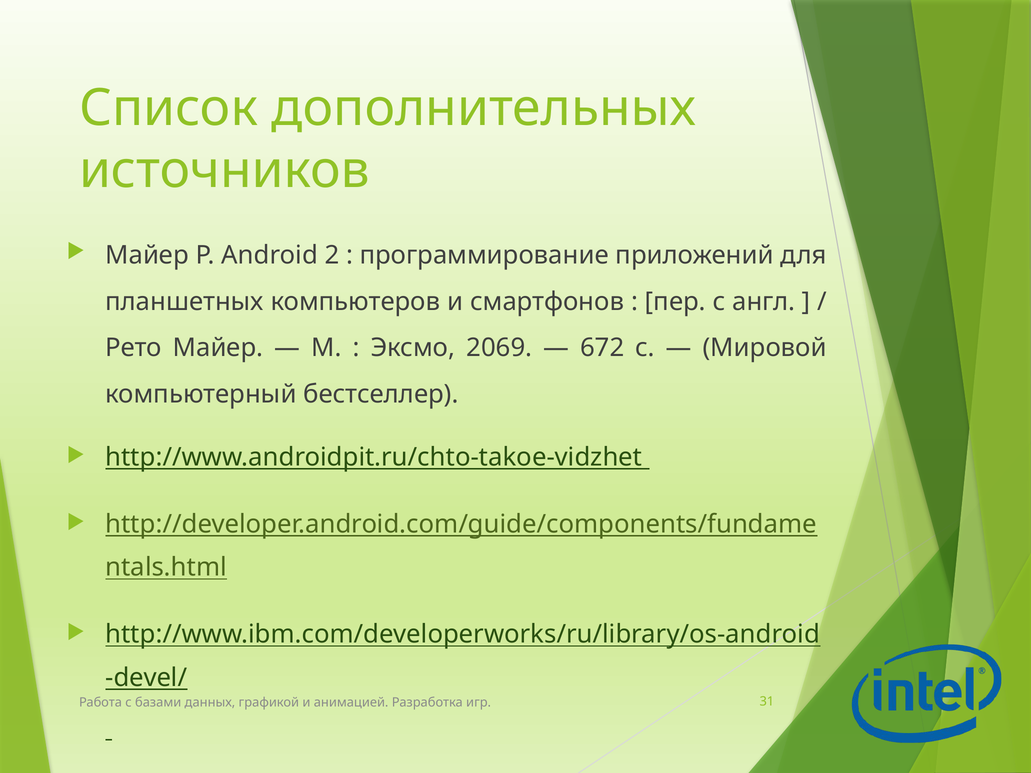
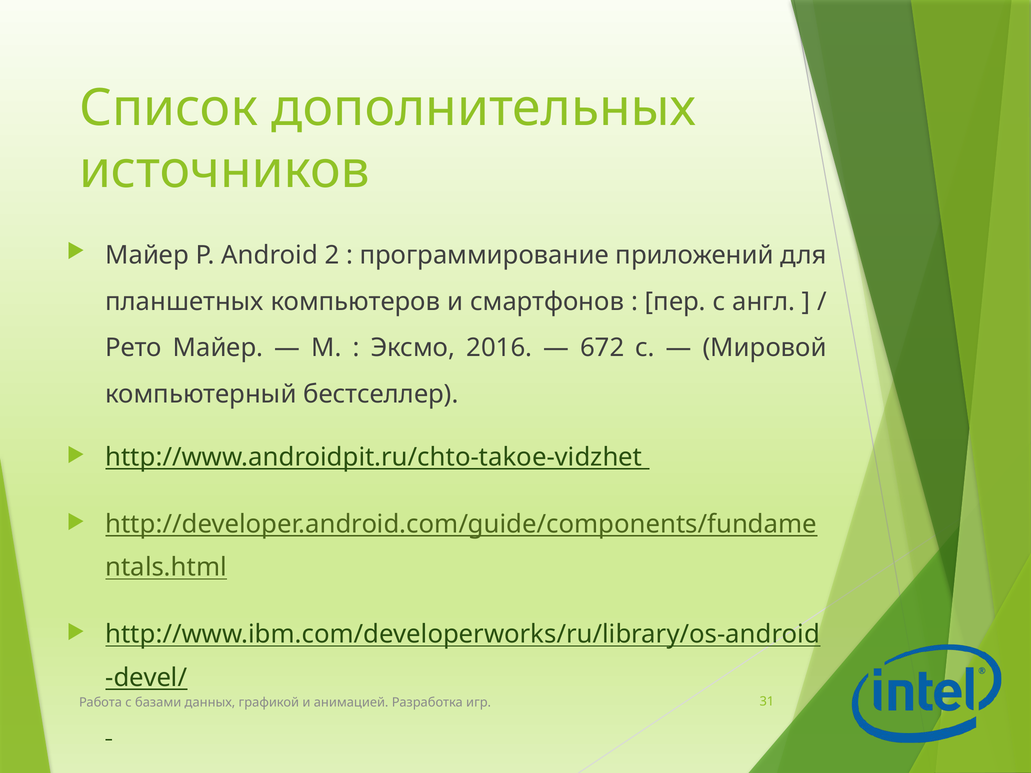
2069: 2069 -> 2016 (499, 348)
